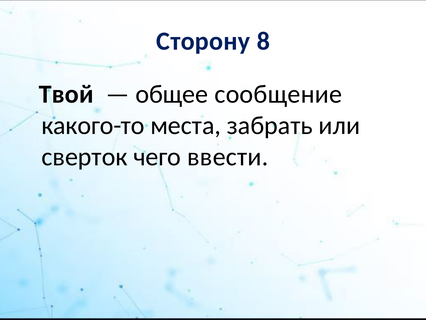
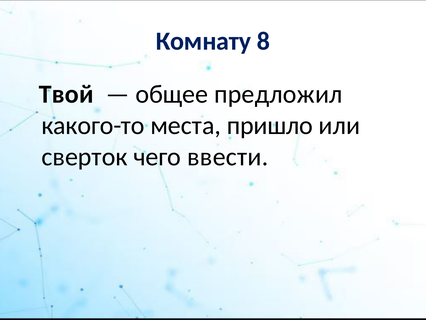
Сторону: Сторону -> Комнату (203, 41)
сообщение: сообщение -> предложил (278, 94)
забрать: забрать -> пришло (270, 125)
